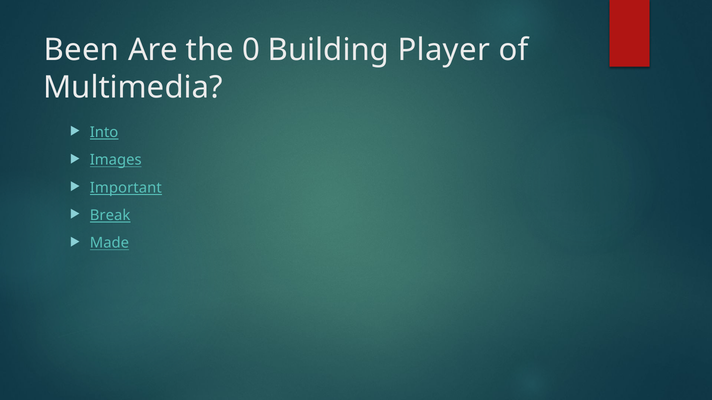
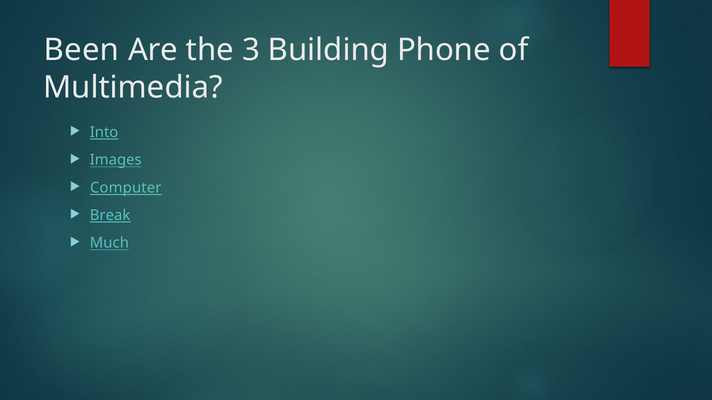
0: 0 -> 3 (251, 50)
Player: Player -> Phone (444, 50)
Important: Important -> Computer (126, 188)
Made: Made -> Much (109, 243)
